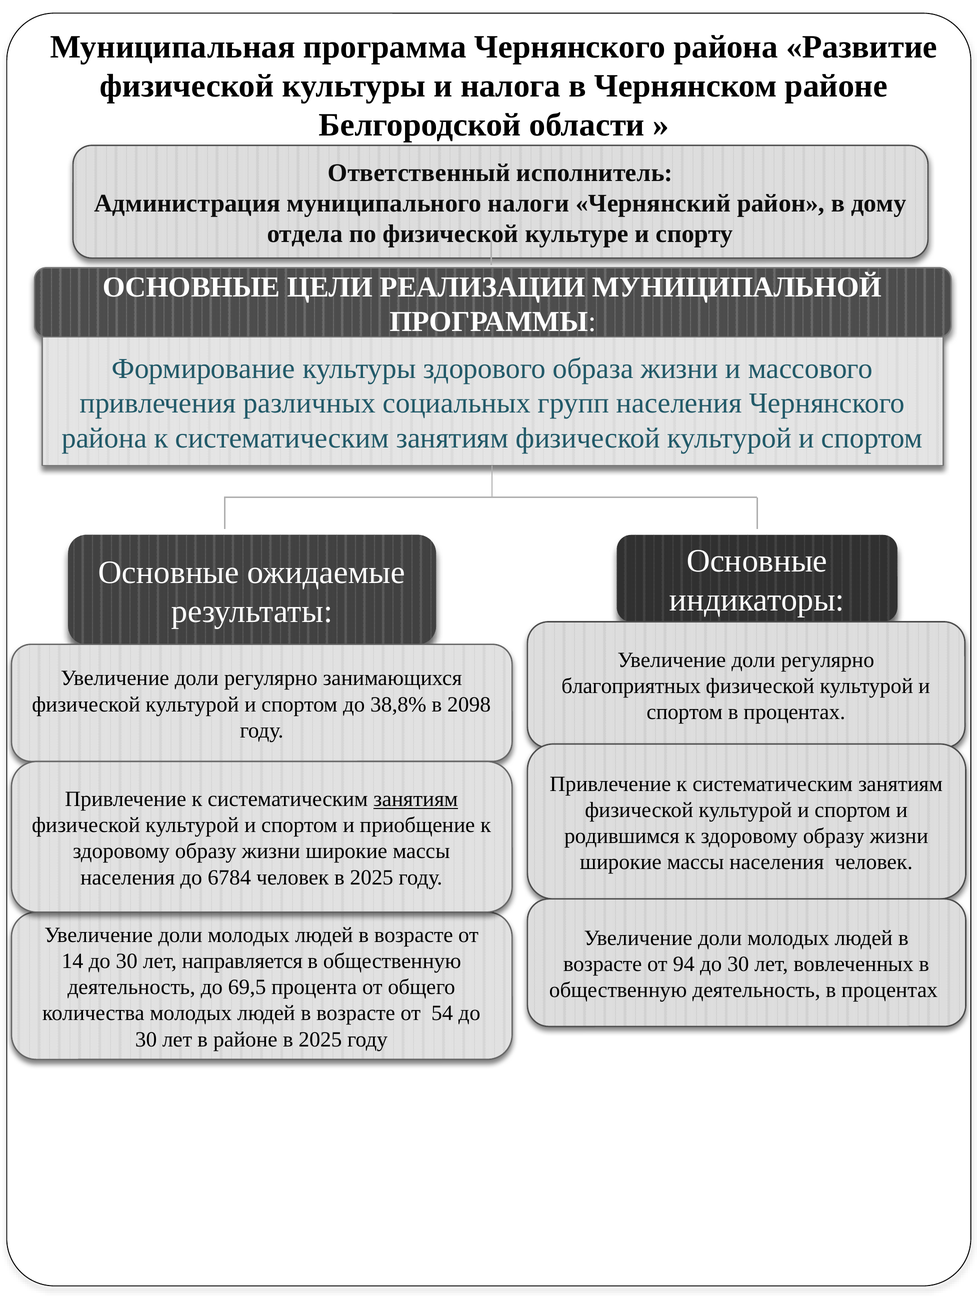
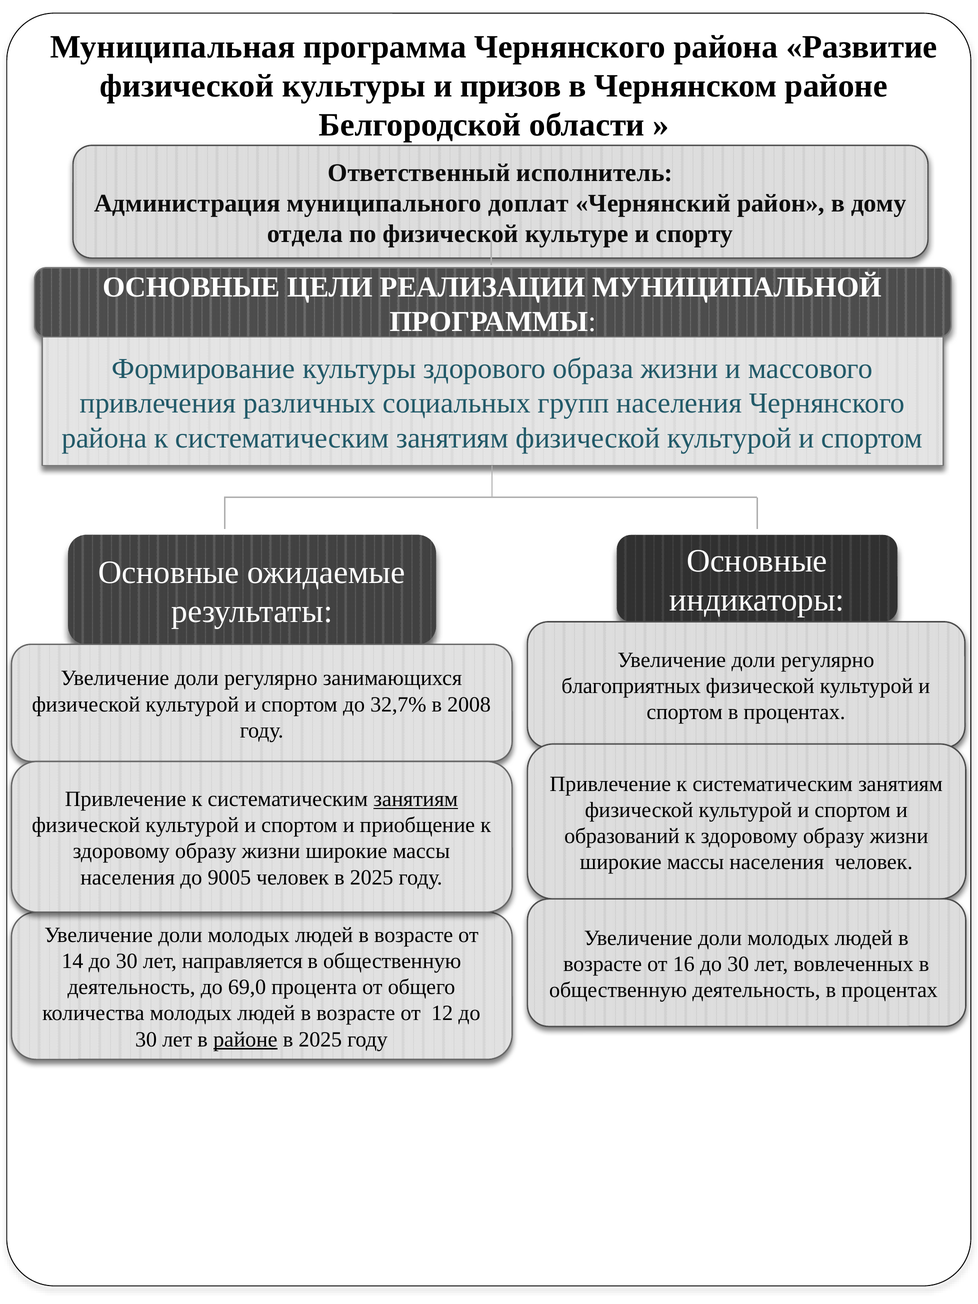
налога: налога -> призов (511, 86)
налоги: налоги -> доплат (528, 203)
38,8%: 38,8% -> 32,7% (398, 704)
2098: 2098 -> 2008 (469, 704)
родившимся: родившимся -> образований (622, 836)
6784: 6784 -> 9005 (229, 877)
94: 94 -> 16 (684, 964)
69,5: 69,5 -> 69,0 (247, 987)
54: 54 -> 12 (442, 1013)
районе underline: none -> present (245, 1039)
